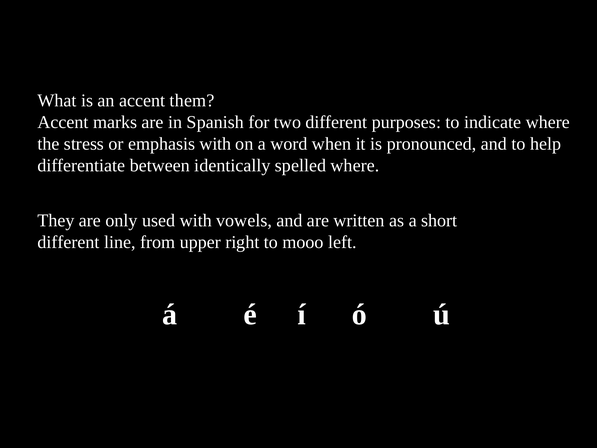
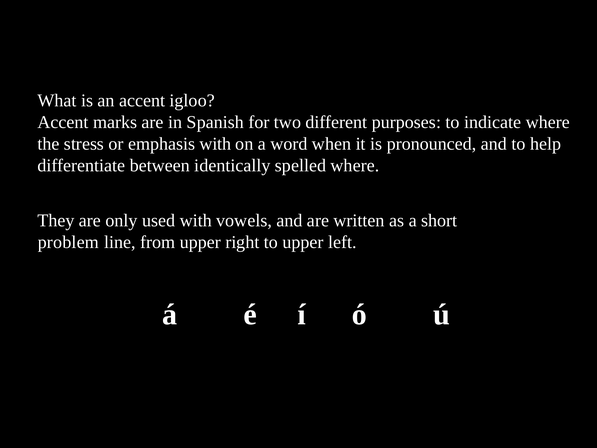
them: them -> igloo (192, 101)
different: different -> problem (68, 242)
to mooo: mooo -> upper (303, 242)
